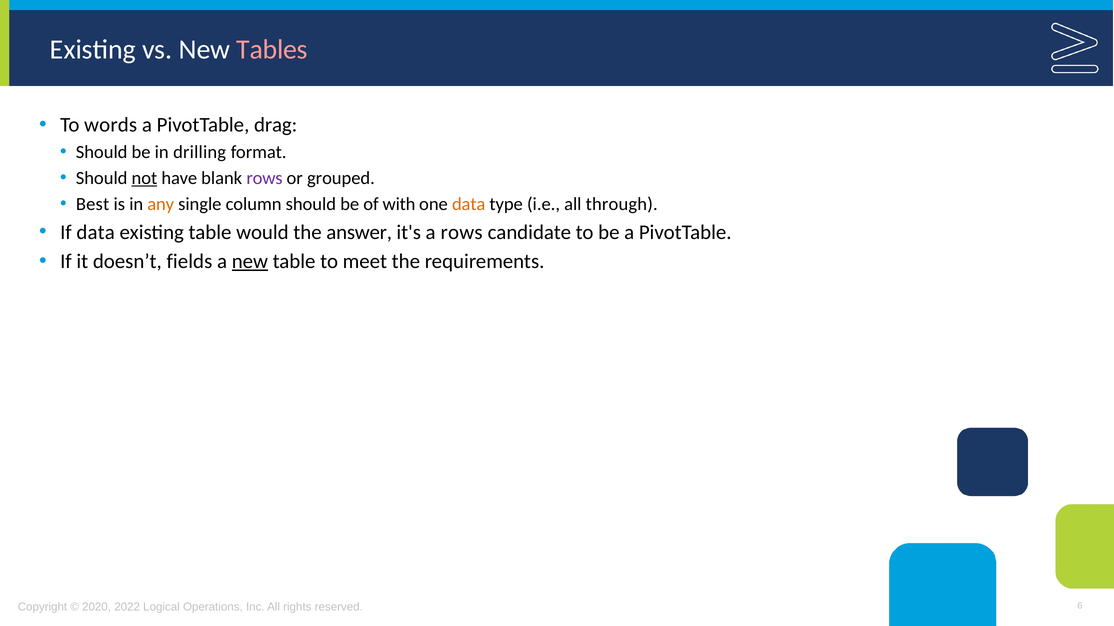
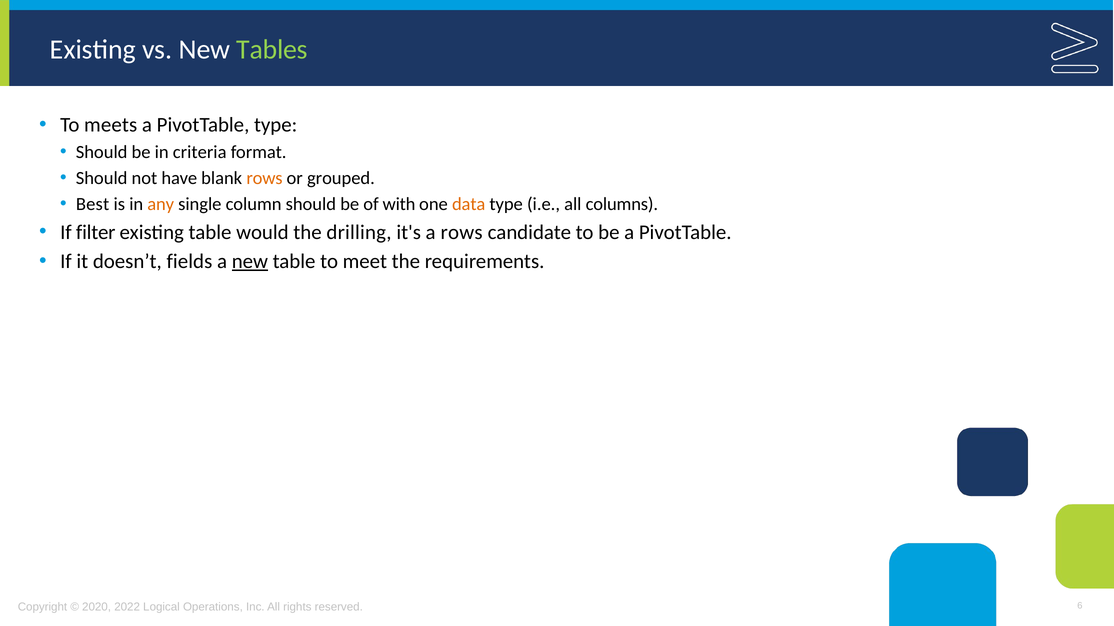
Tables colour: pink -> light green (272, 50)
words: words -> meets (111, 125)
PivotTable drag: drag -> type (276, 125)
drilling: drilling -> criteria (200, 152)
not underline: present -> none (144, 178)
rows colour: purple -> orange (264, 178)
through: through -> columns (622, 204)
If data: data -> filter (96, 232)
answer: answer -> drilling (359, 232)
